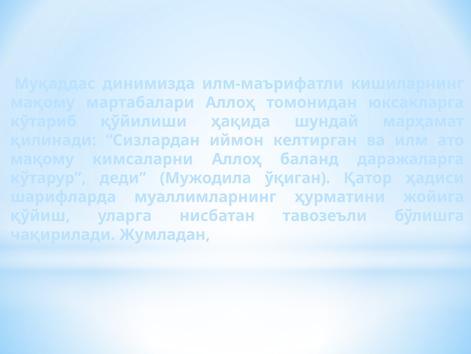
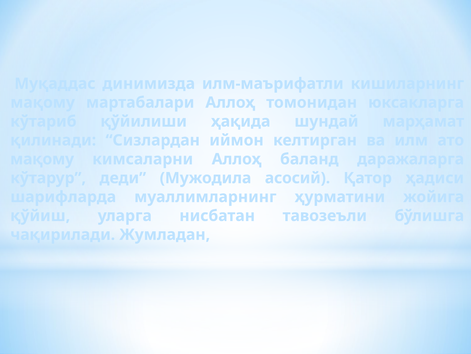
ўқиган: ўқиган -> асосий (298, 178)
